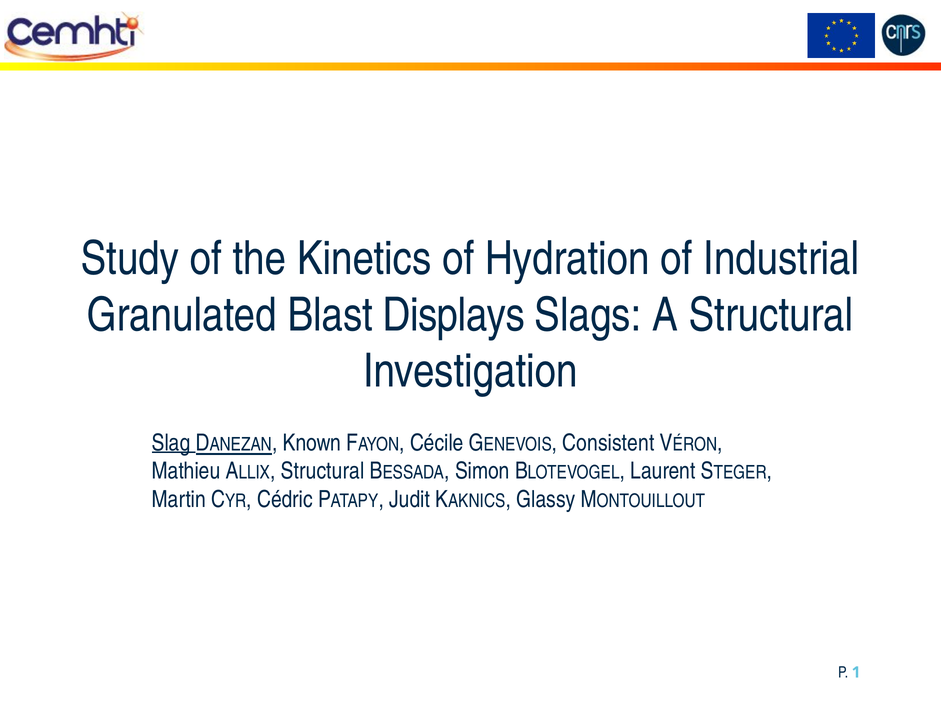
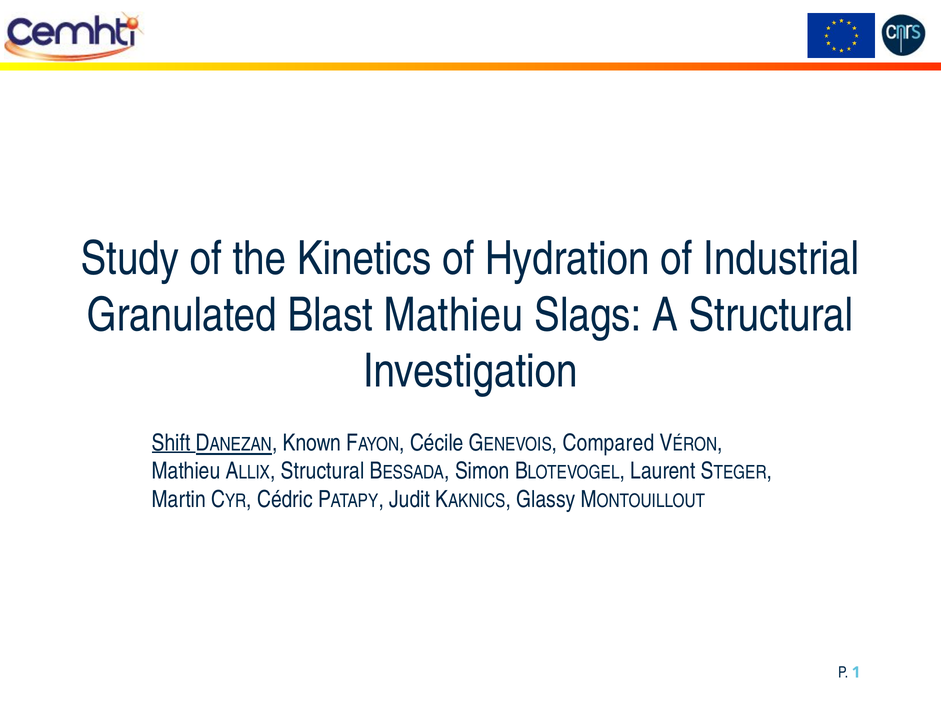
Blast Displays: Displays -> Mathieu (453, 315)
Slag: Slag -> Shift (171, 443)
Consistent: Consistent -> Compared (608, 443)
